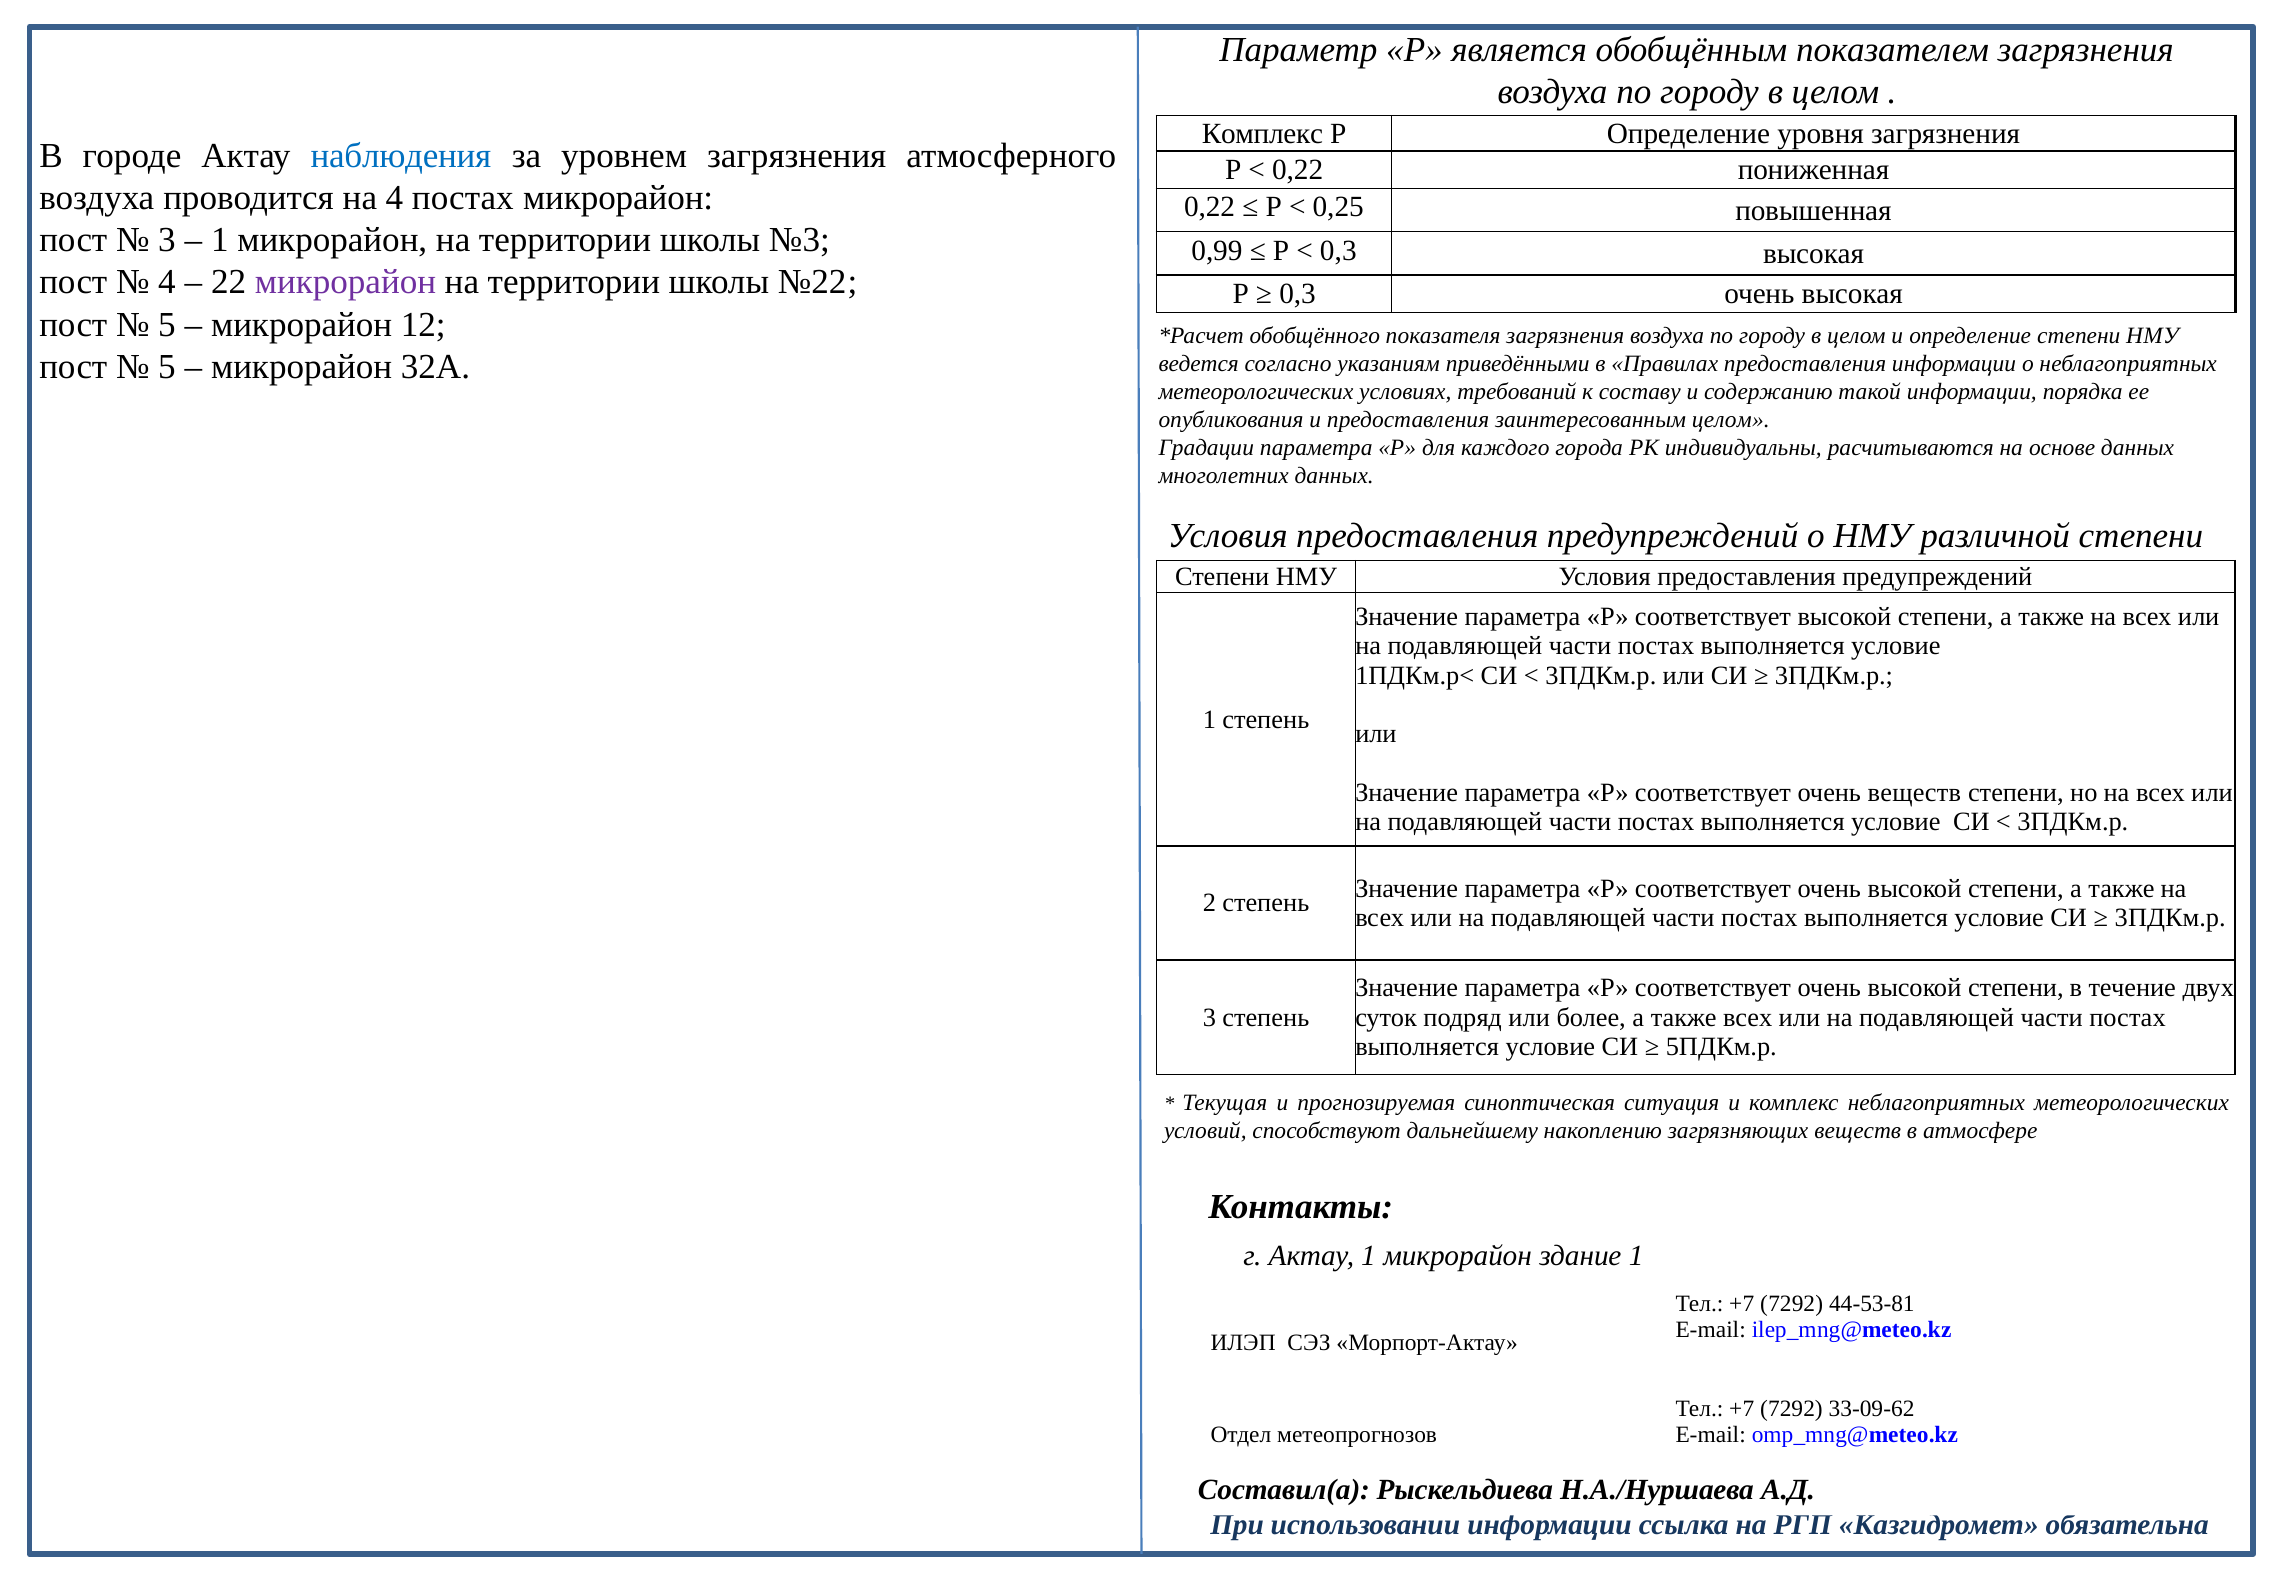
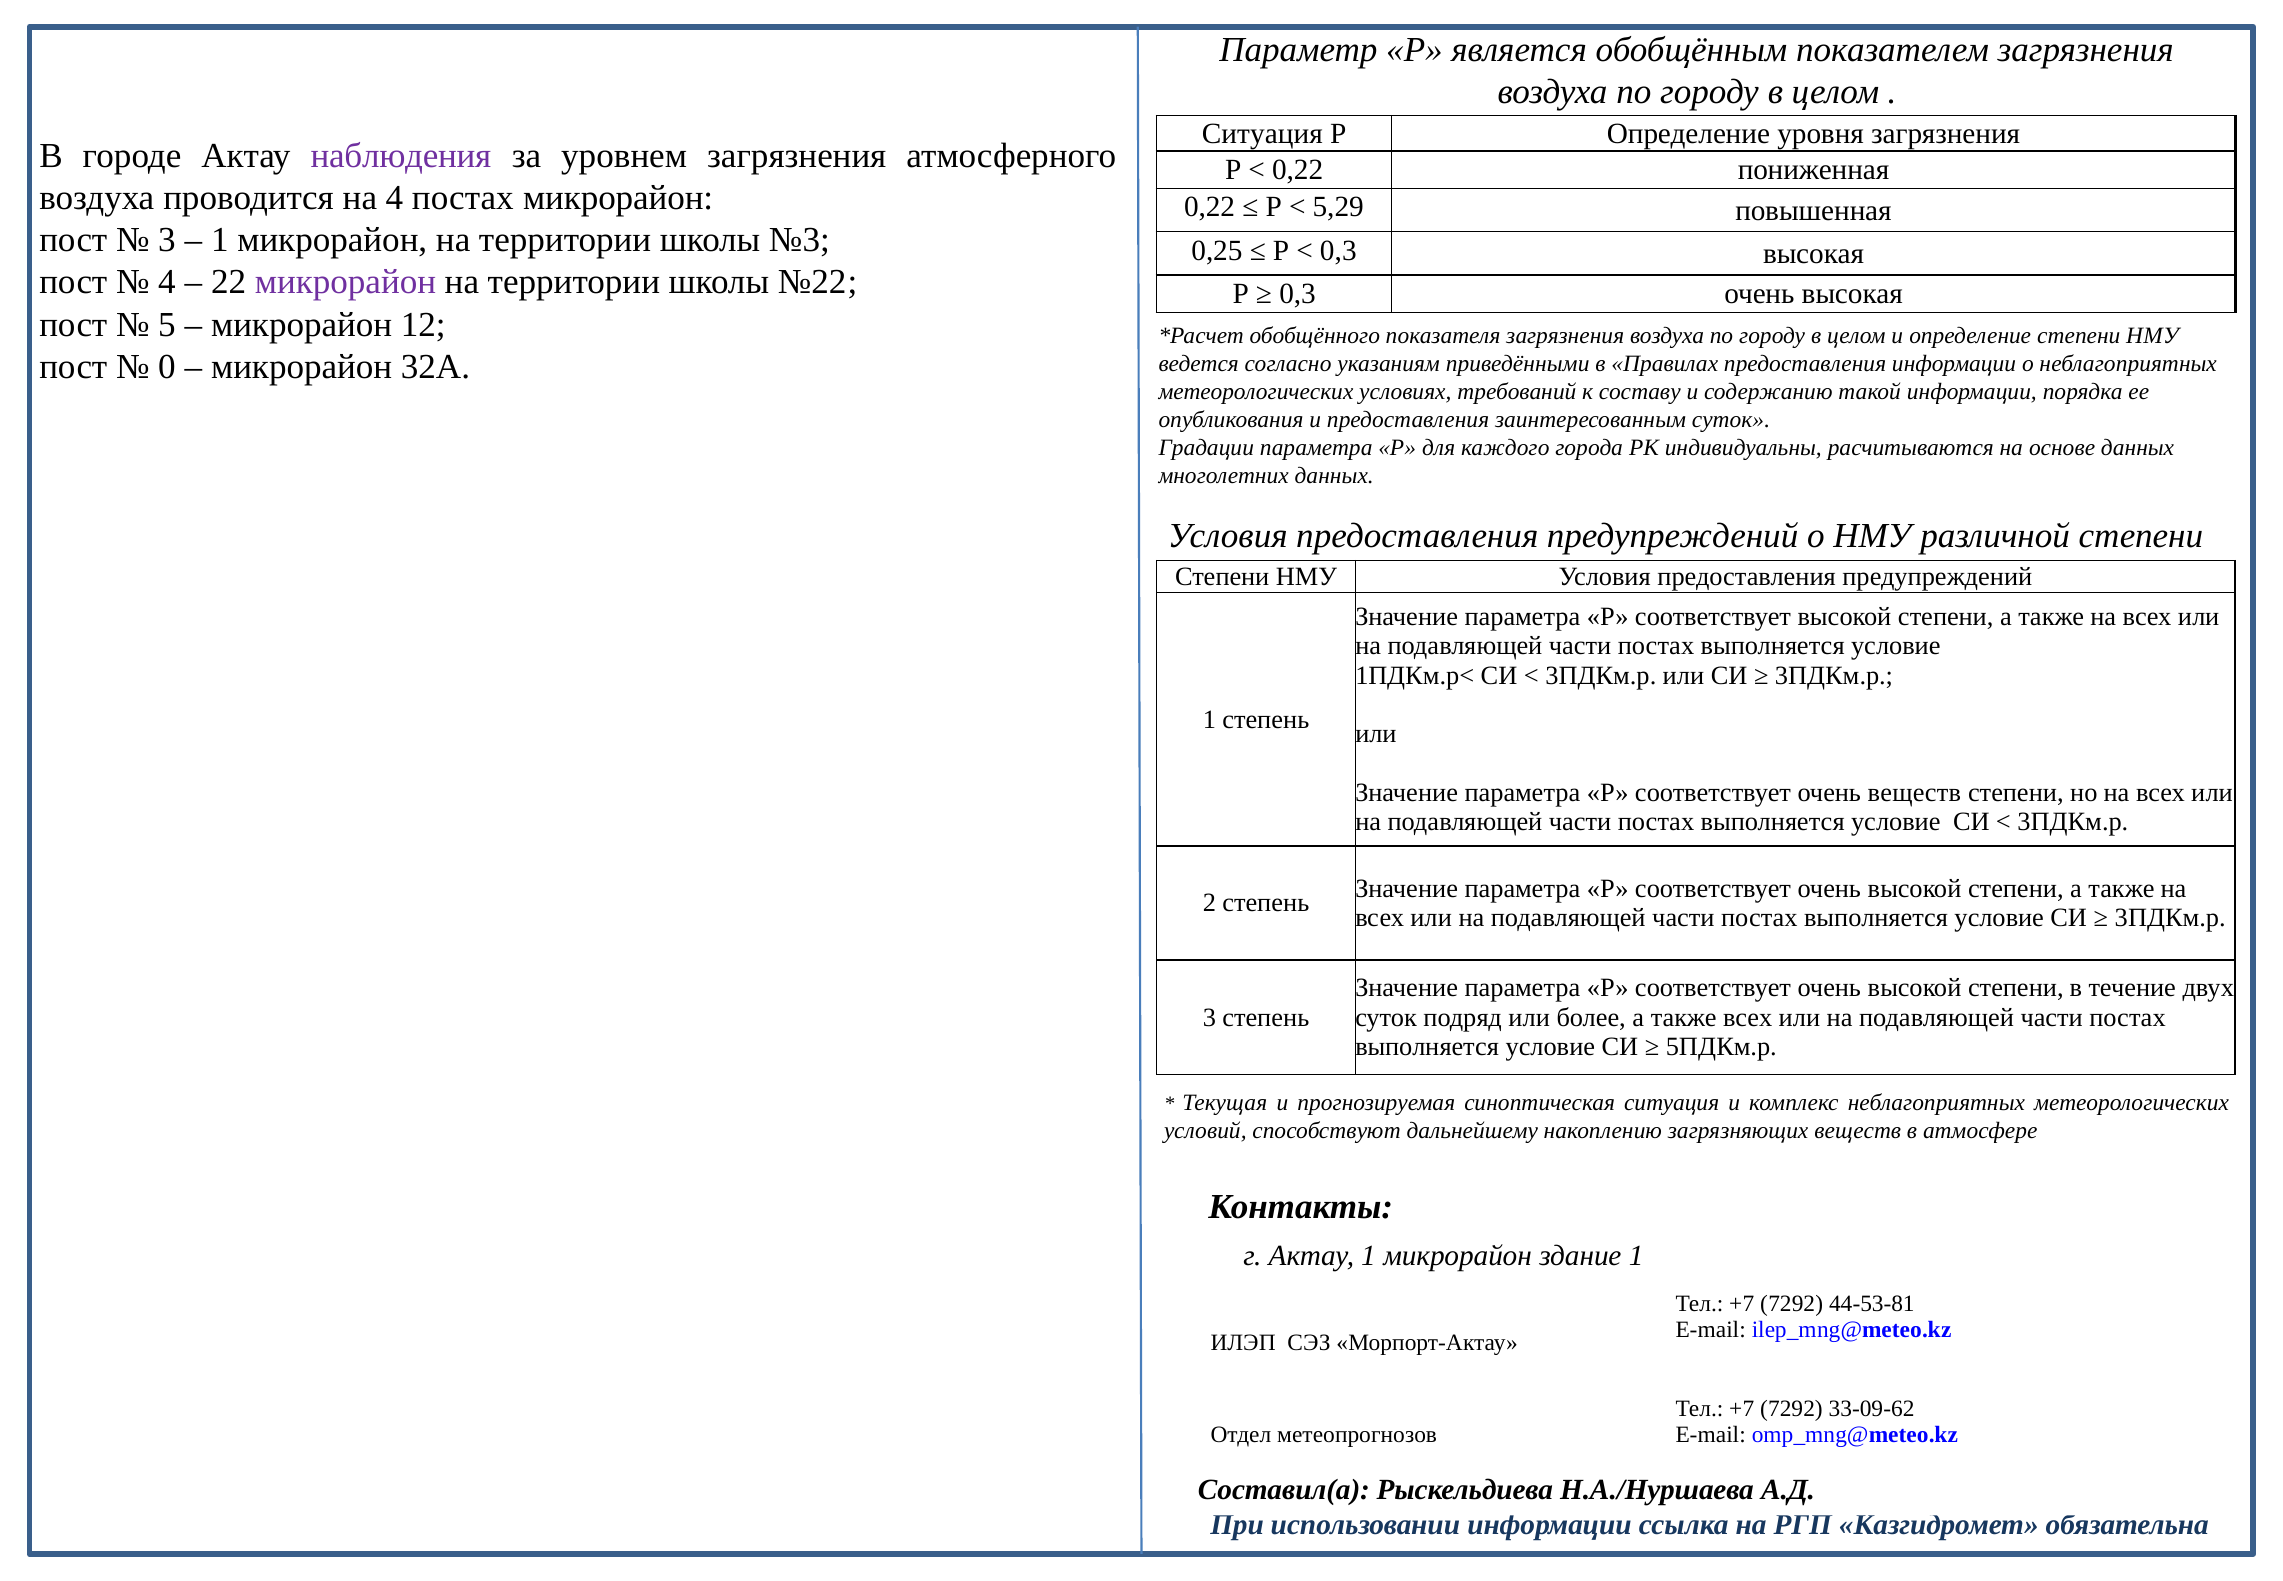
Комплекс: Комплекс -> Ситуация (1262, 133)
наблюдения colour: blue -> purple (401, 156)
0,25: 0,25 -> 5,29 (1338, 207)
0,99: 0,99 -> 0,25 (1217, 250)
5: 5 -> 0 (167, 367)
заинтересованным целом: целом -> суток (1731, 419)
